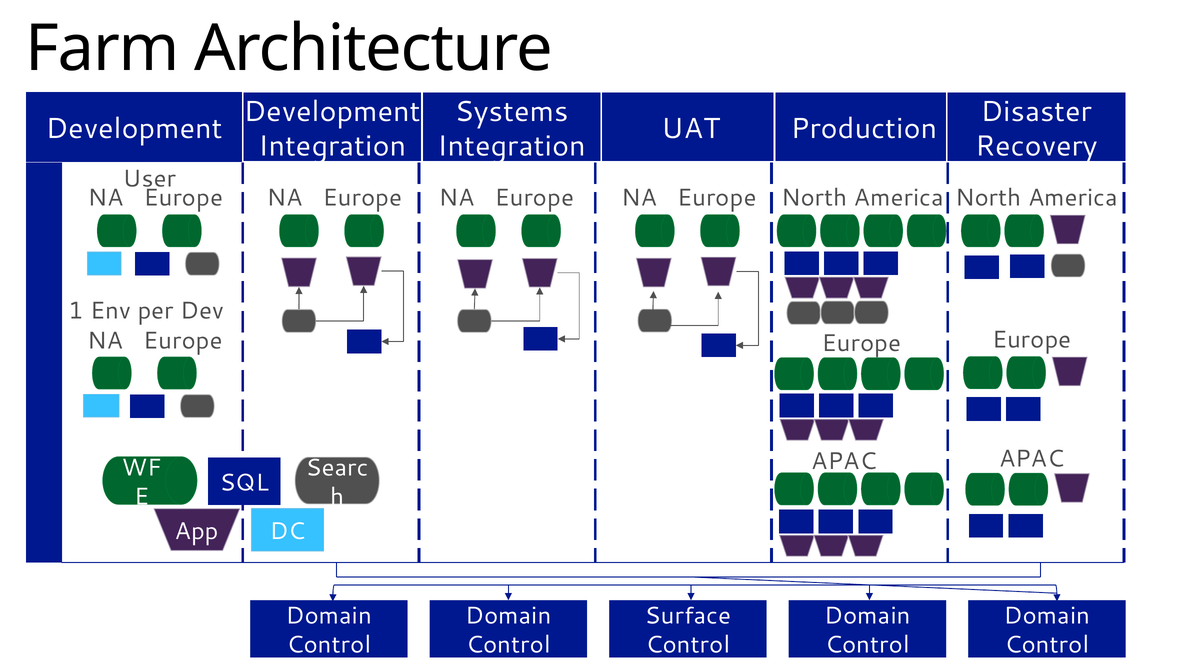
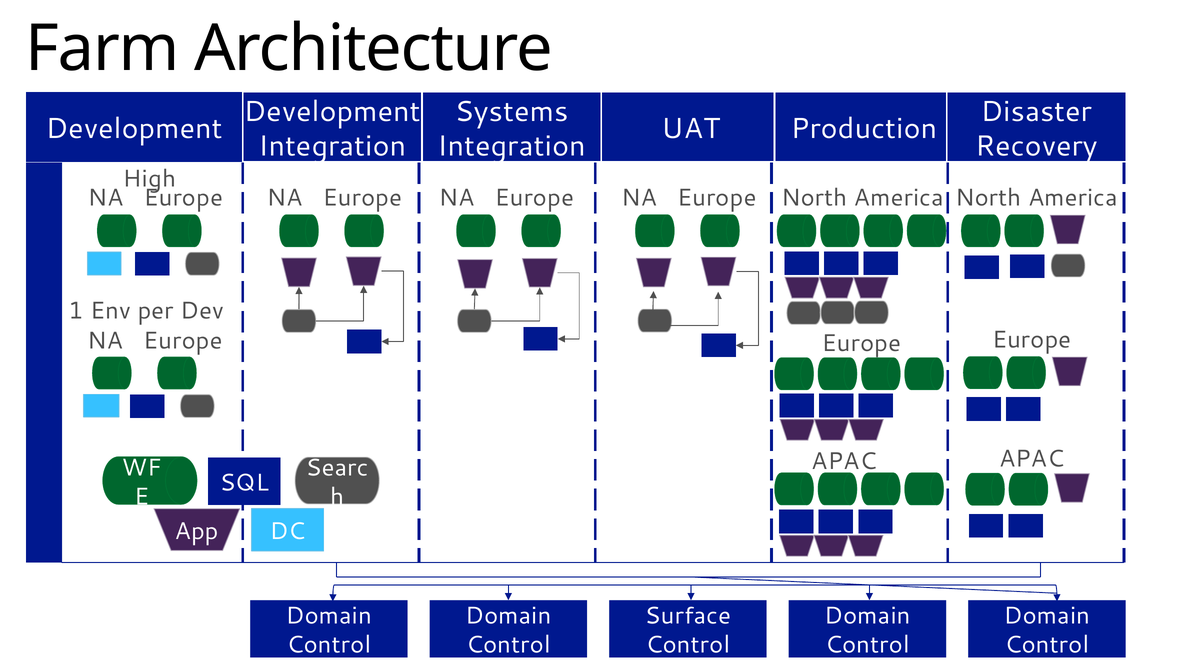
User: User -> High (149, 179)
